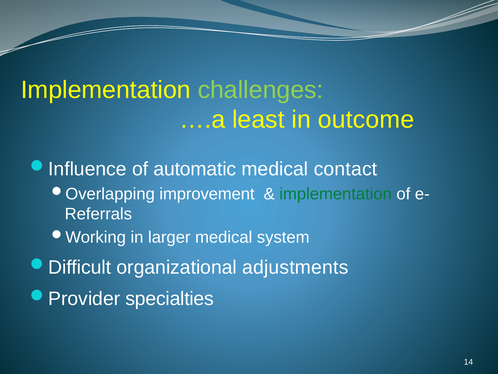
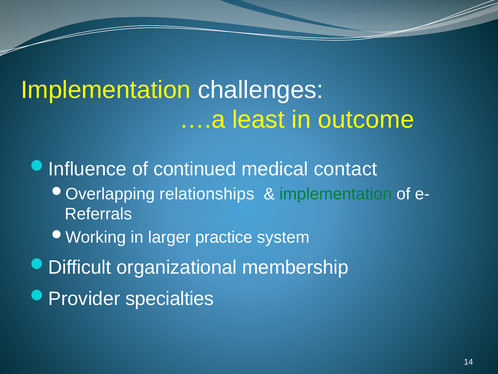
challenges colour: light green -> white (261, 90)
automatic: automatic -> continued (195, 169)
improvement: improvement -> relationships (207, 194)
larger medical: medical -> practice (224, 237)
adjustments: adjustments -> membership (295, 267)
